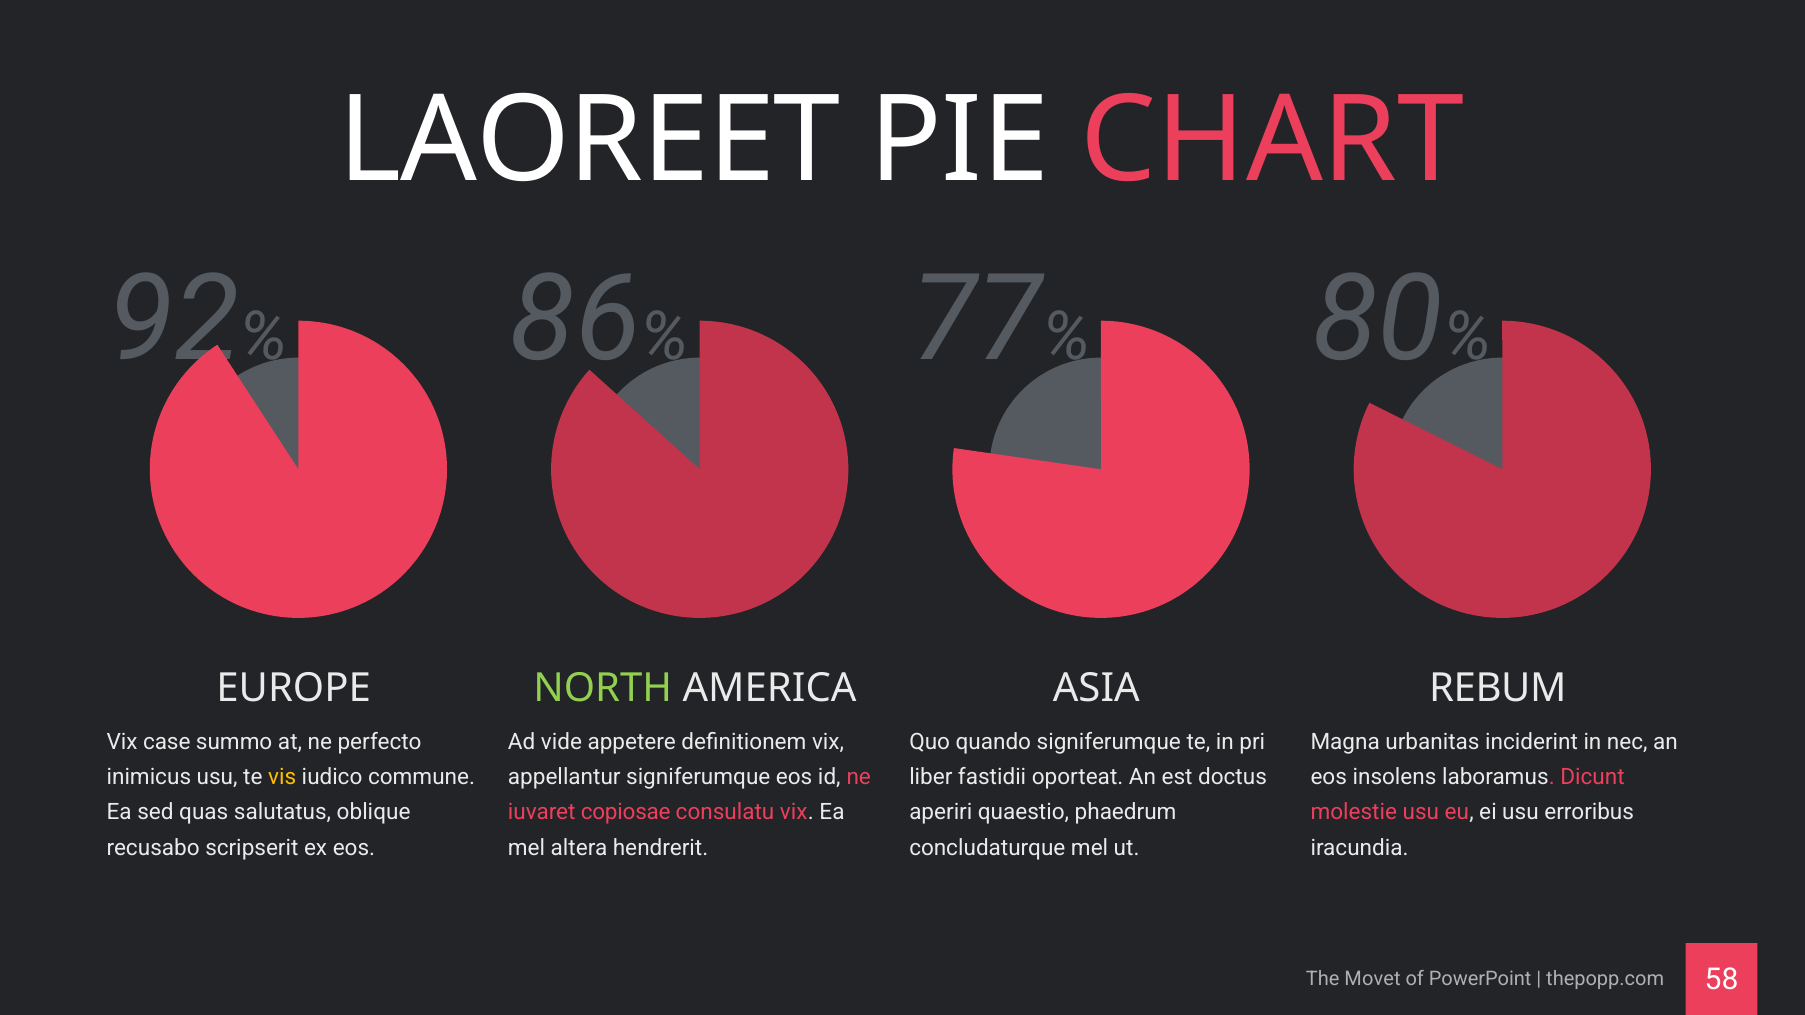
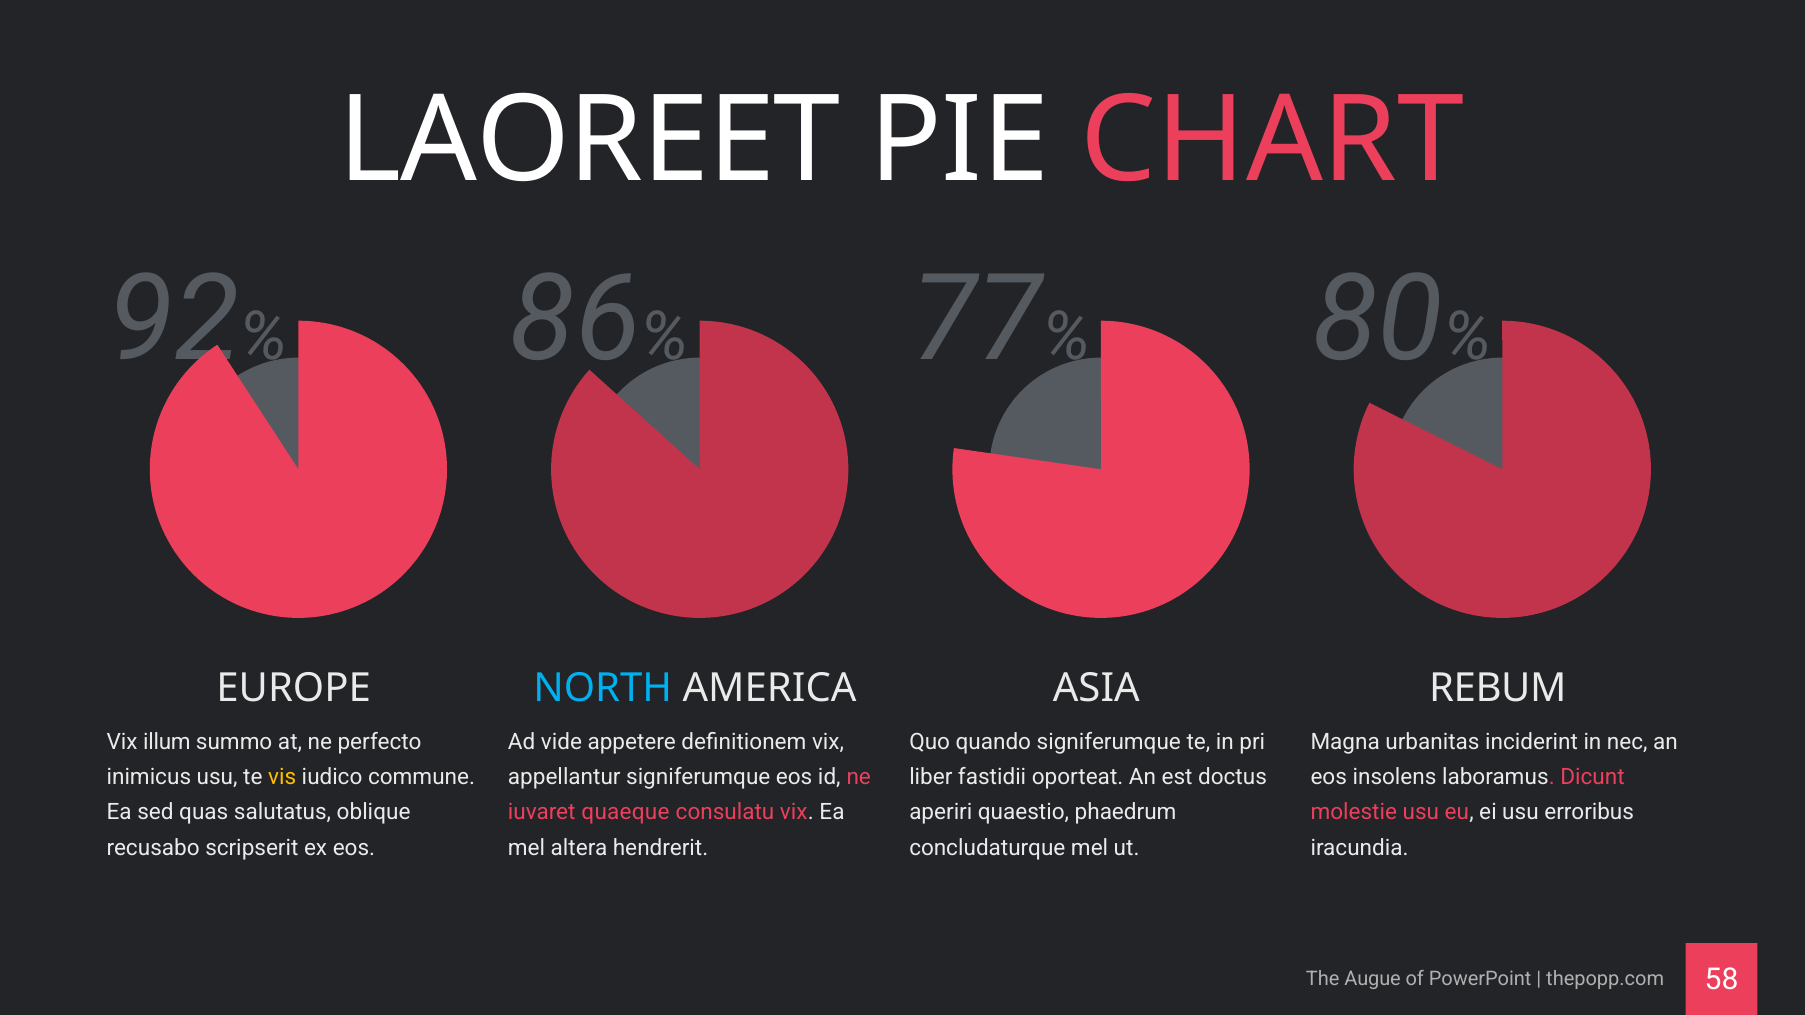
NORTH colour: light green -> light blue (603, 688)
case: case -> illum (167, 742)
copiosae: copiosae -> quaeque (625, 813)
Movet: Movet -> Augue (1373, 979)
